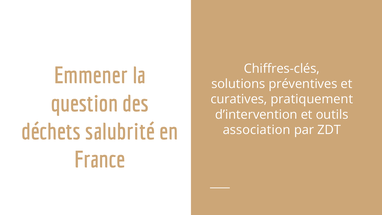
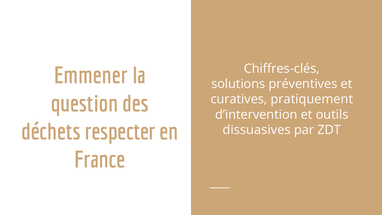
salubrité: salubrité -> respecter (120, 132)
association: association -> dissuasives (257, 130)
